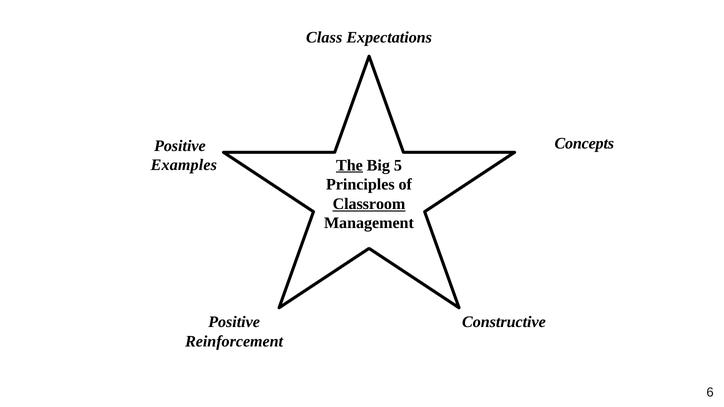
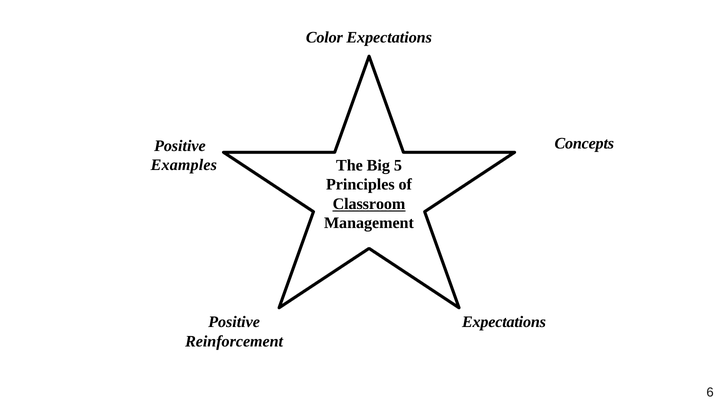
Class: Class -> Color (324, 38)
The underline: present -> none (349, 165)
Constructive: Constructive -> Expectations (504, 322)
